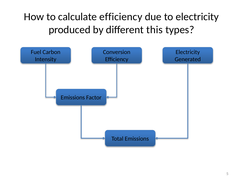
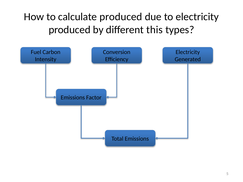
calculate efficiency: efficiency -> produced (121, 17)
